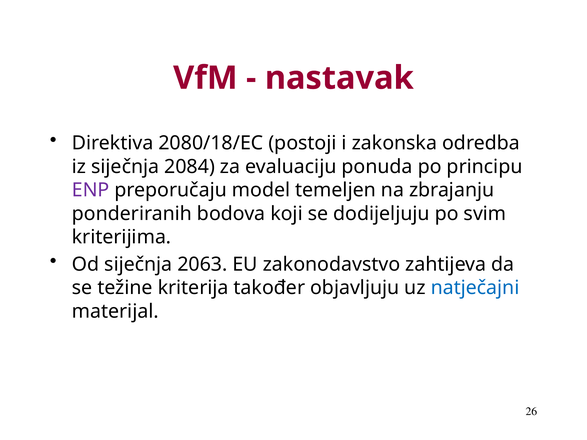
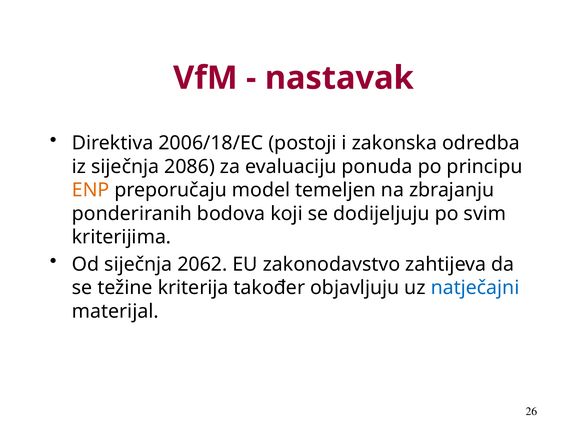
2080/18/EC: 2080/18/EC -> 2006/18/EC (211, 143)
2084: 2084 -> 2086 (190, 167)
ENP colour: purple -> orange (91, 190)
2063: 2063 -> 2062 (202, 265)
